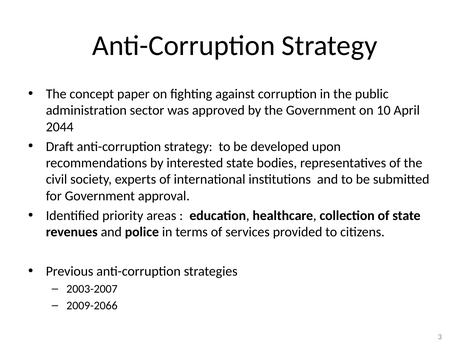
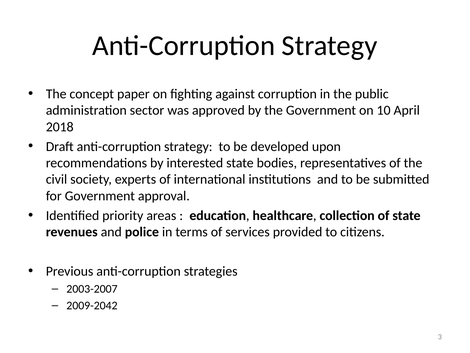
2044: 2044 -> 2018 (60, 127)
2009-2066: 2009-2066 -> 2009-2042 (92, 305)
